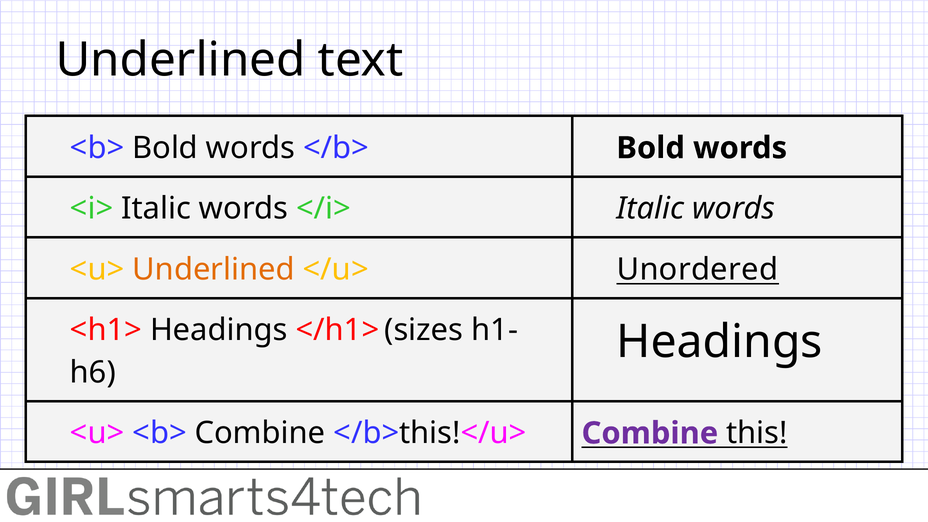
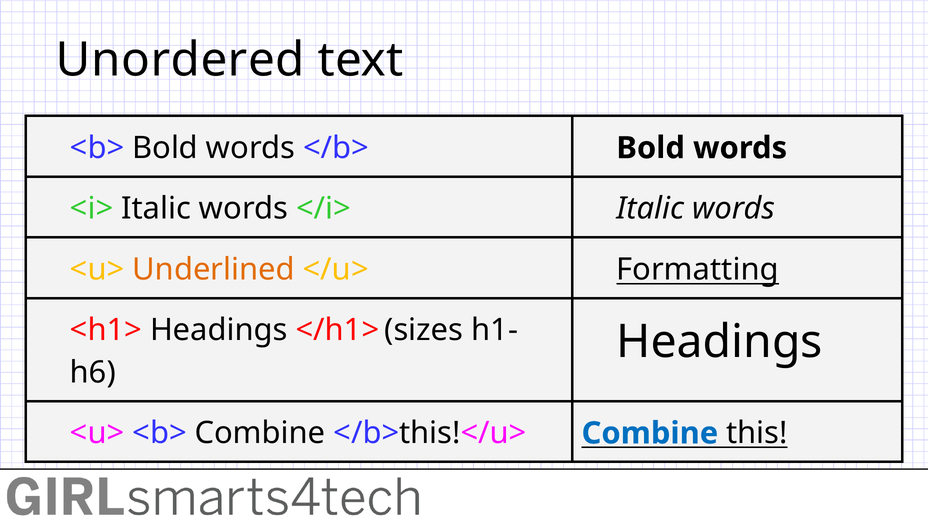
Underlined: Underlined -> Unordered (180, 60)
Unordered: Unordered -> Formatting (698, 270)
Combine colour: purple -> blue (650, 433)
